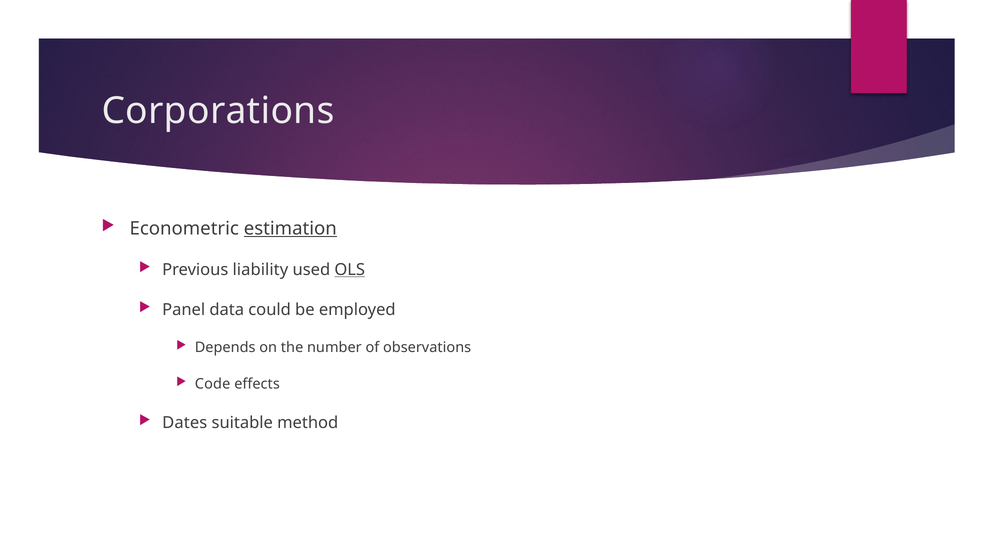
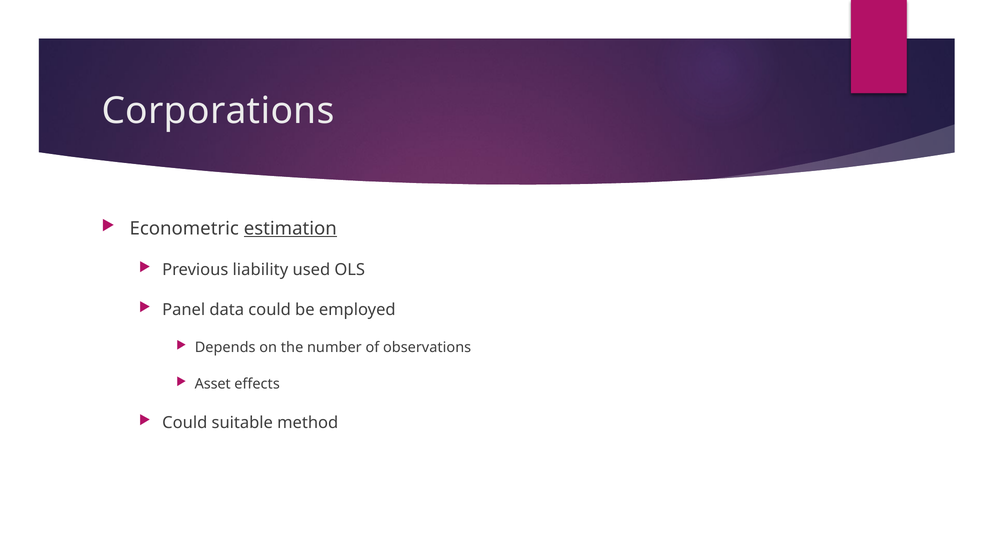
OLS underline: present -> none (350, 270)
Code: Code -> Asset (213, 384)
Dates: Dates -> Could (185, 423)
